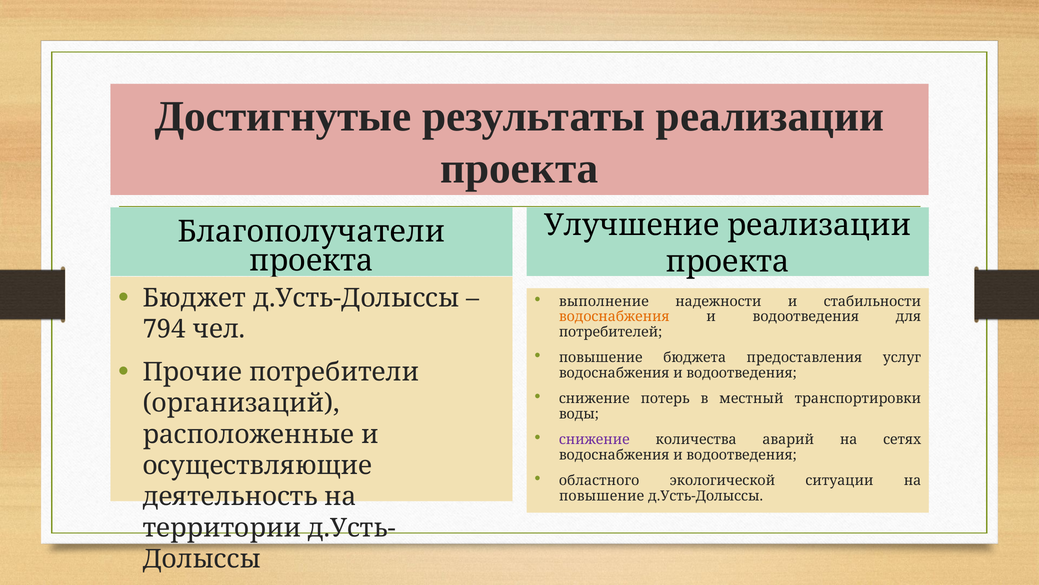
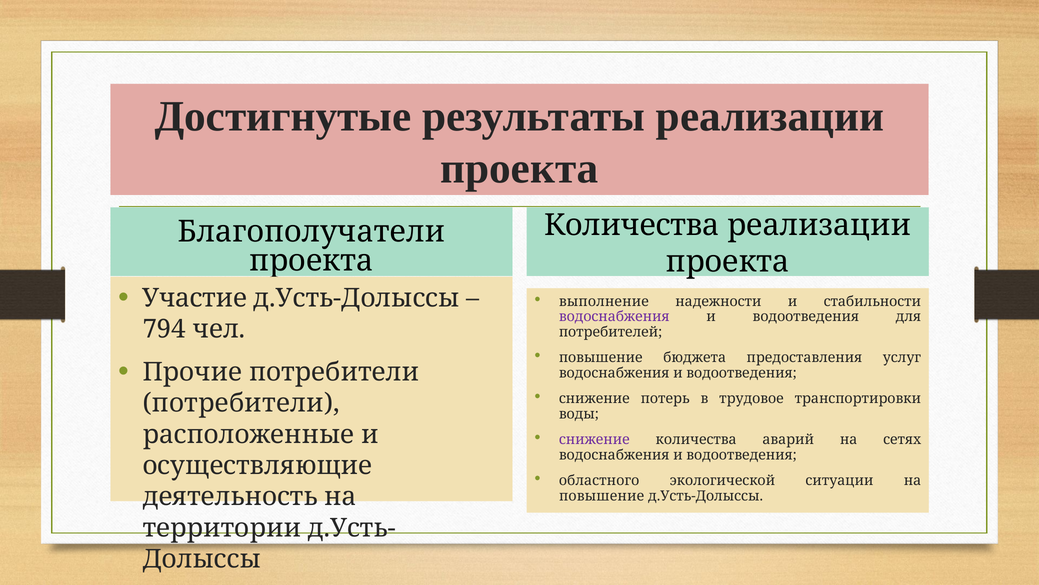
Улучшение: Улучшение -> Количества (632, 225)
Бюджет: Бюджет -> Участие (195, 298)
водоснабжения colour: orange -> purple (614, 316)
местный: местный -> трудовое (751, 398)
организаций: организаций -> потребители (241, 403)
